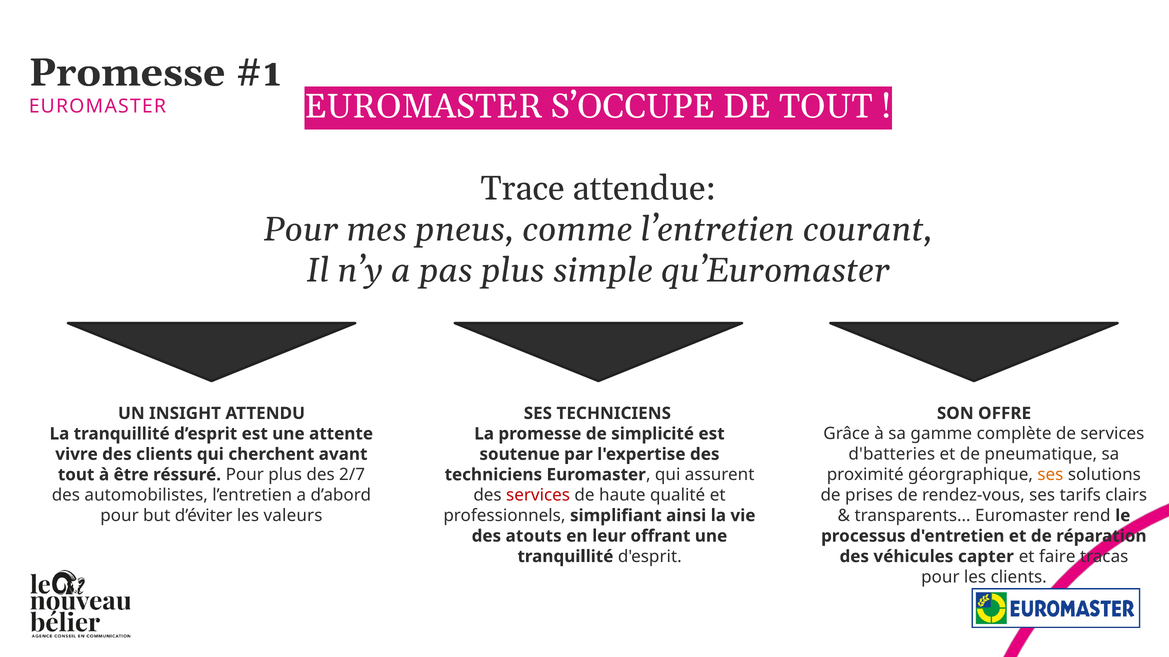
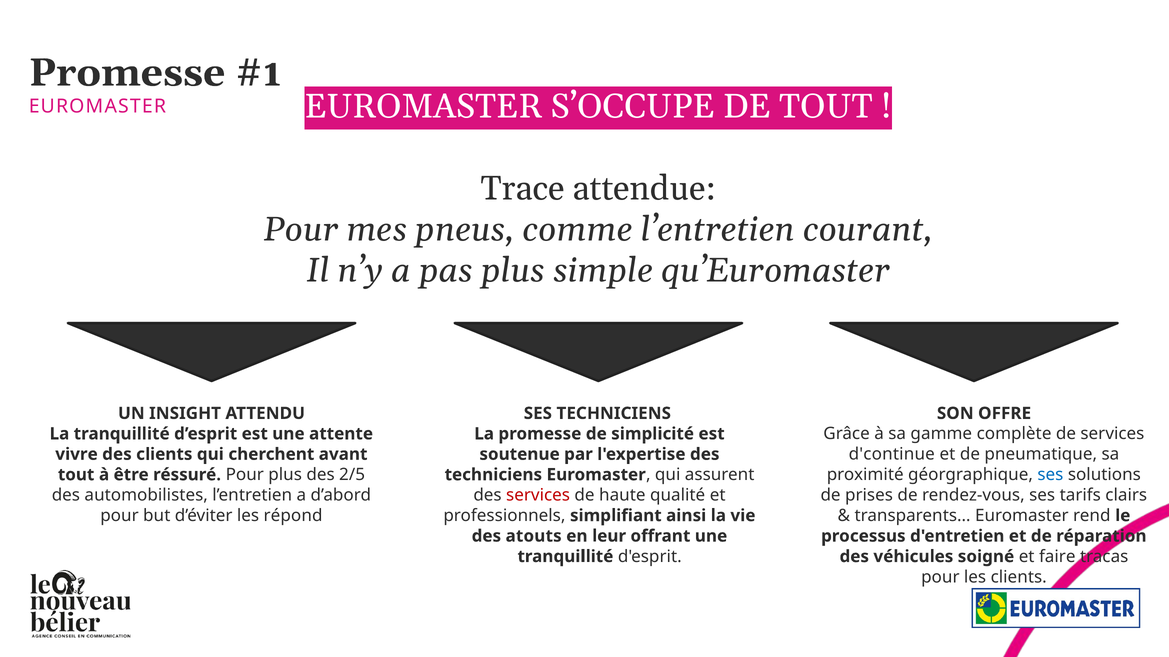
d'batteries: d'batteries -> d'continue (892, 455)
ses colour: orange -> blue (1050, 475)
2/7: 2/7 -> 2/5 (352, 475)
valeurs: valeurs -> répond (293, 516)
capter: capter -> soigné (986, 557)
